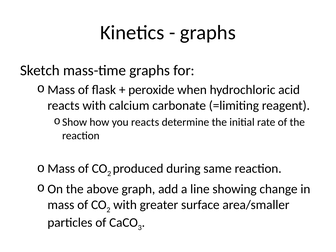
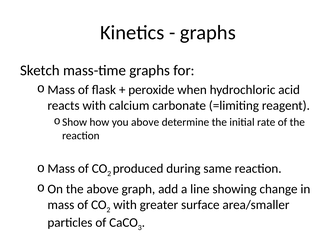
you reacts: reacts -> above (145, 122)
